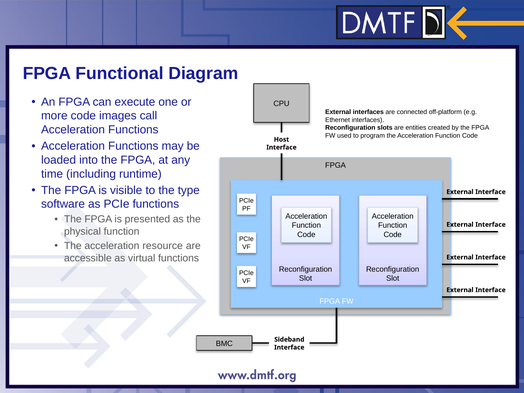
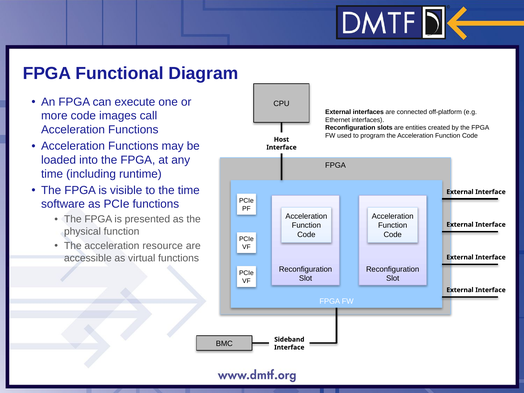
the type: type -> time (189, 190)
